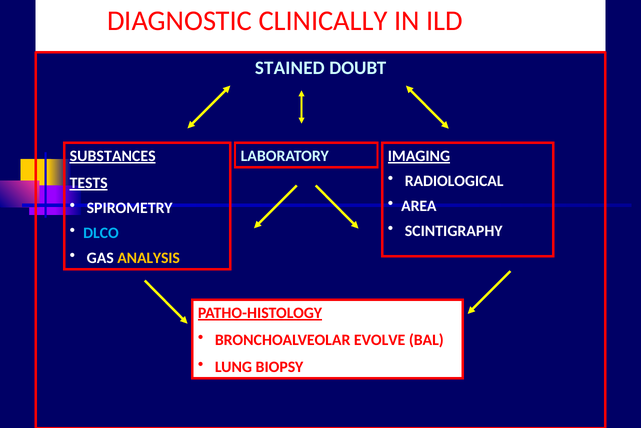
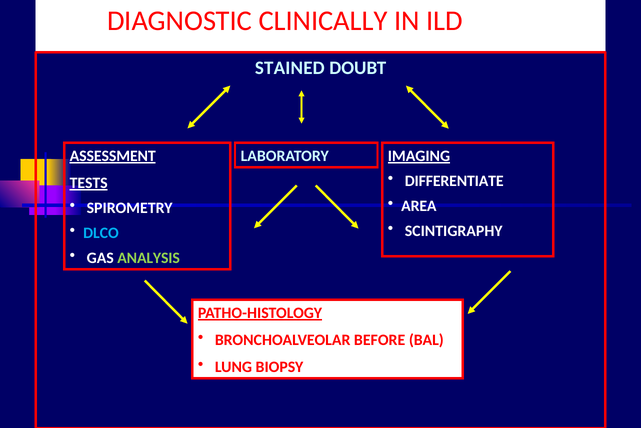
SUBSTANCES: SUBSTANCES -> ASSESSMENT (113, 156)
RADIOLOGICAL: RADIOLOGICAL -> DIFFERENTIATE (454, 181)
ANALYSIS colour: yellow -> light green (149, 258)
EVOLVE: EVOLVE -> BEFORE (380, 339)
